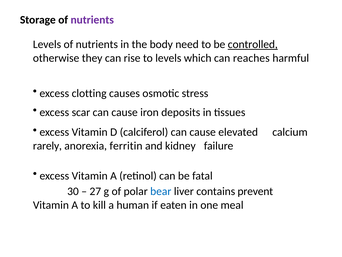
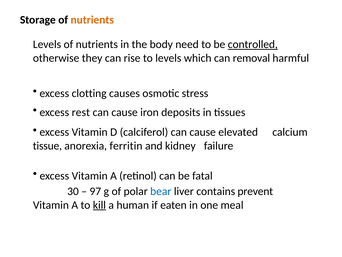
nutrients colour: purple -> orange (92, 20)
reaches: reaches -> removal (251, 58)
scar: scar -> rest (81, 112)
rarely: rarely -> tissue (47, 146)
27: 27 -> 97 (95, 191)
kill underline: none -> present (99, 205)
